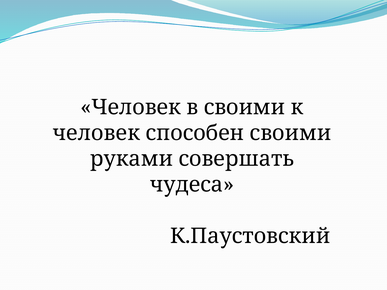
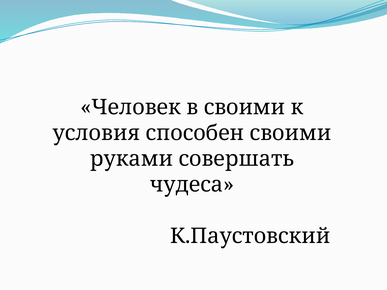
человек: человек -> условия (96, 133)
